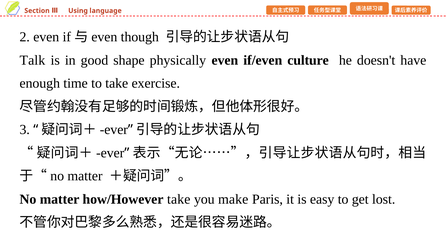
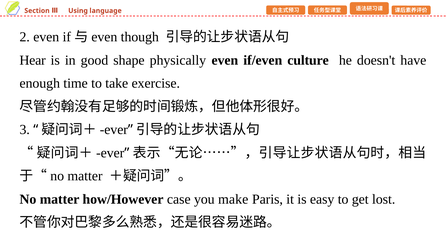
Talk: Talk -> Hear (33, 60)
how/However take: take -> case (179, 199)
